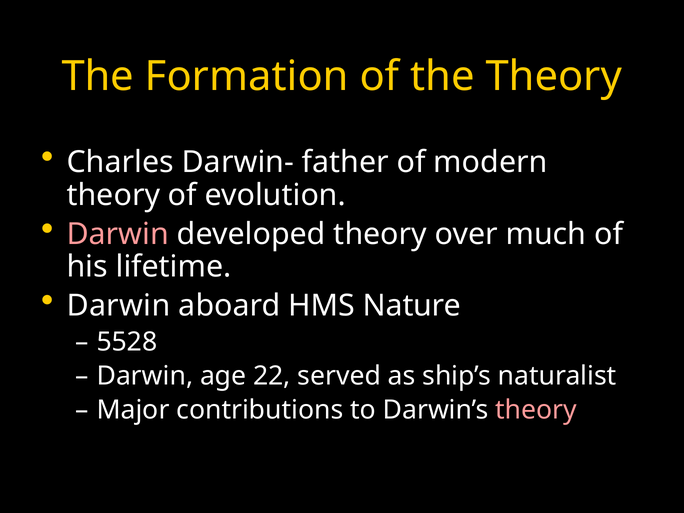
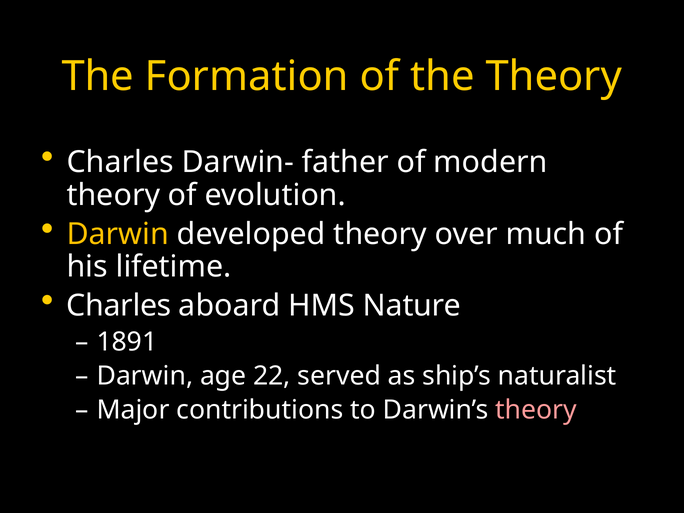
Darwin colour: pink -> yellow (118, 234)
Darwin: Darwin -> Charles (119, 306)
5528: 5528 -> 1891 (127, 342)
